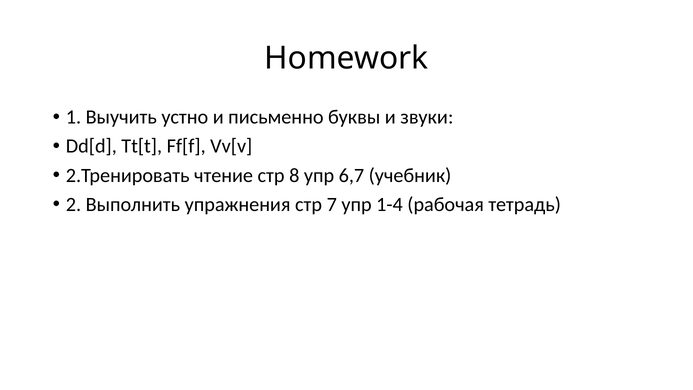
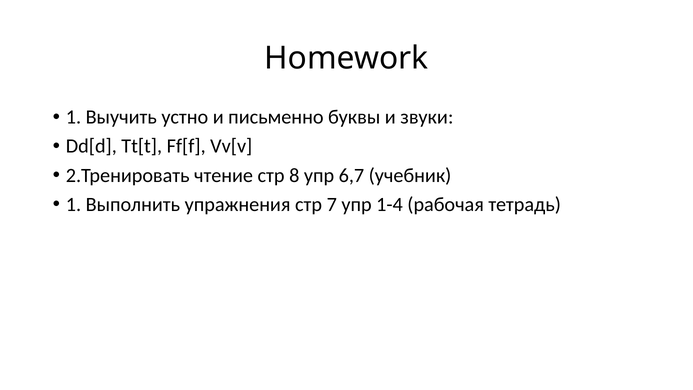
2: 2 -> 1 (73, 204)
